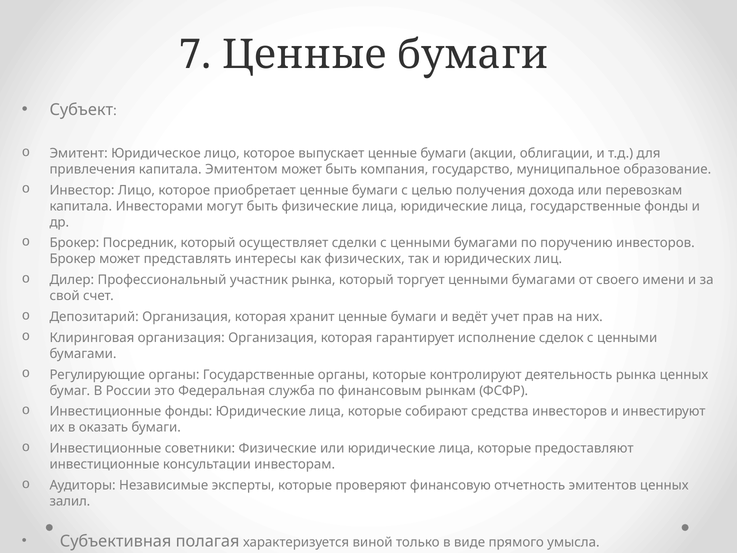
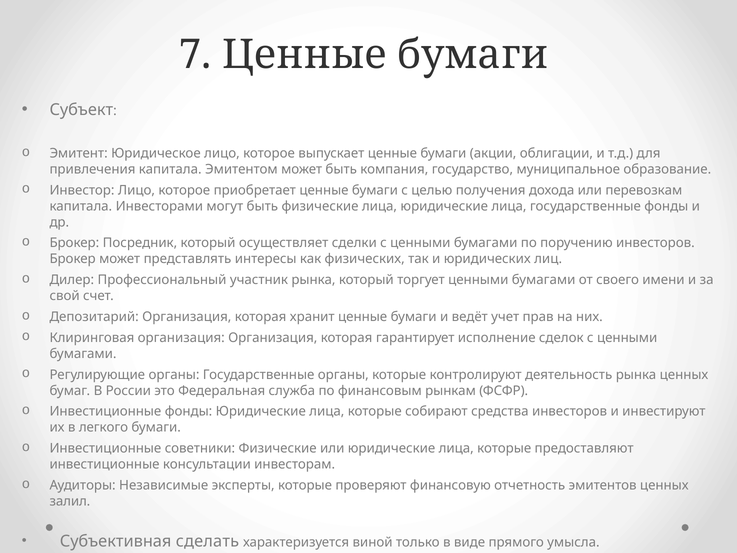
оказать: оказать -> легкого (103, 427)
полагая: полагая -> сделать (207, 541)
